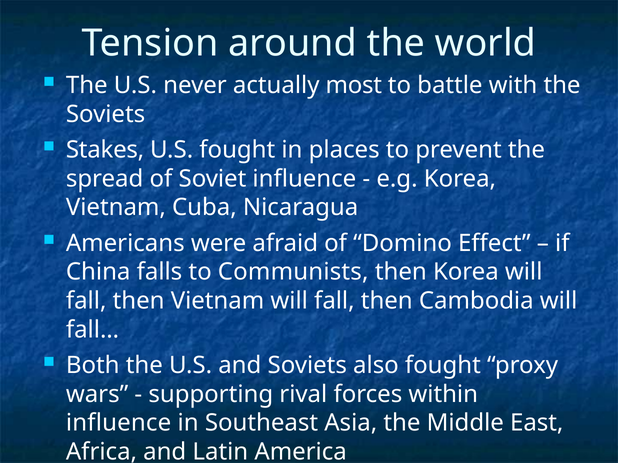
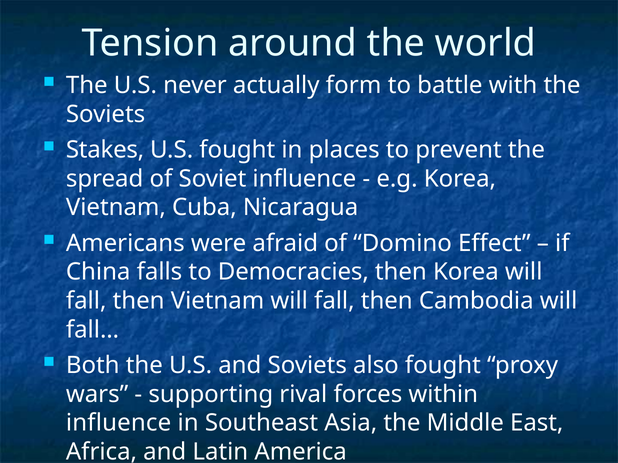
most: most -> form (354, 85)
Communists: Communists -> Democracies (293, 272)
